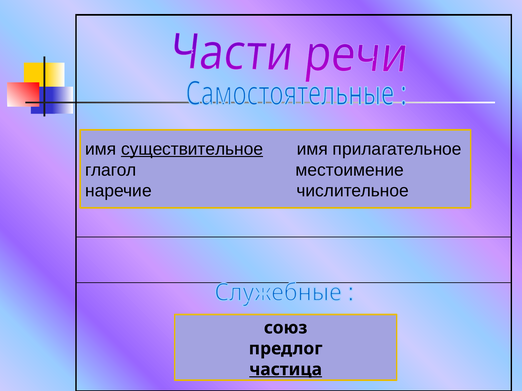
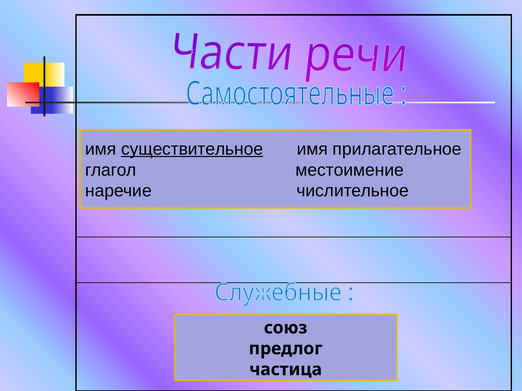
частица underline: present -> none (286, 370)
